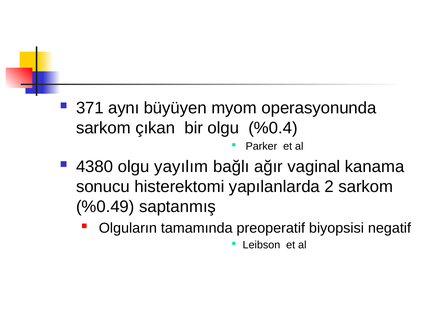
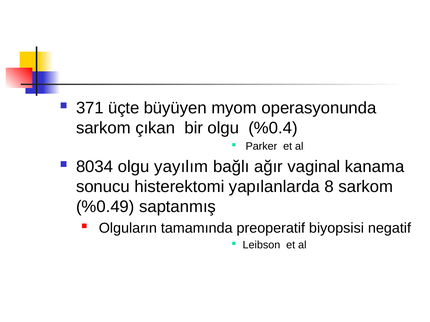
aynı: aynı -> üçte (124, 108)
4380: 4380 -> 8034 (95, 167)
2: 2 -> 8 (329, 187)
